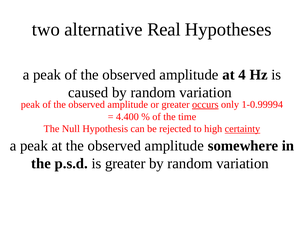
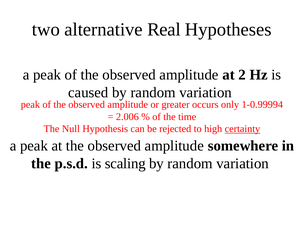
4: 4 -> 2 (242, 75)
occurs underline: present -> none (205, 105)
4.400: 4.400 -> 2.006 (127, 117)
is greater: greater -> scaling (125, 163)
